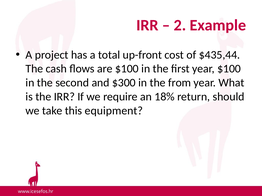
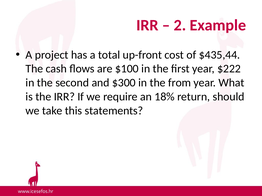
year $100: $100 -> $222 (229, 69)
equipment: equipment -> statements (114, 111)
